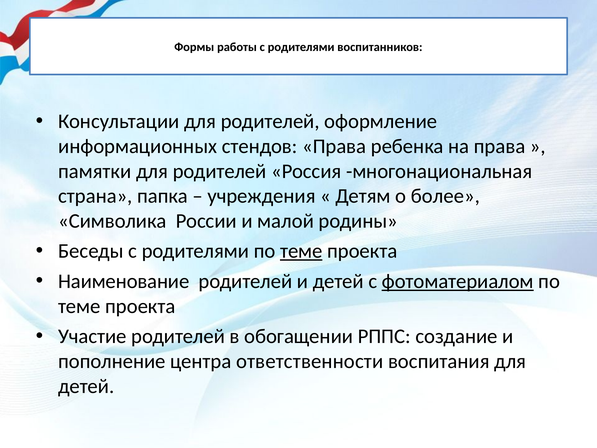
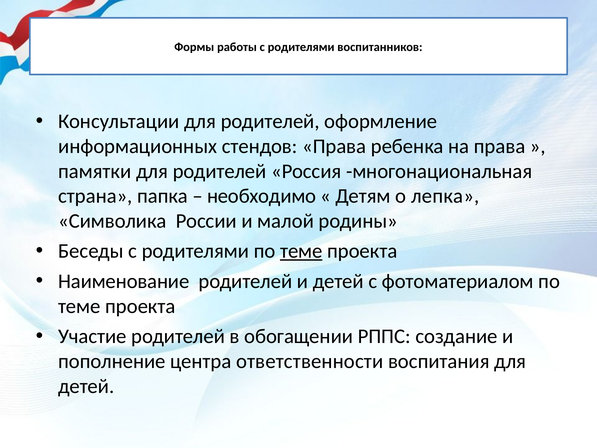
учреждения: учреждения -> необходимо (262, 196)
более: более -> лепка (445, 196)
фотоматериалом underline: present -> none (458, 281)
